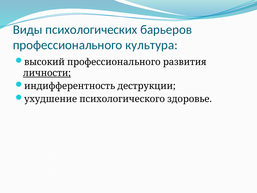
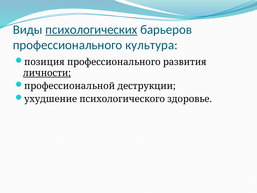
психологических underline: none -> present (91, 30)
высокий: высокий -> позиция (44, 62)
индифферентность: индифферентность -> профессиональной (70, 86)
